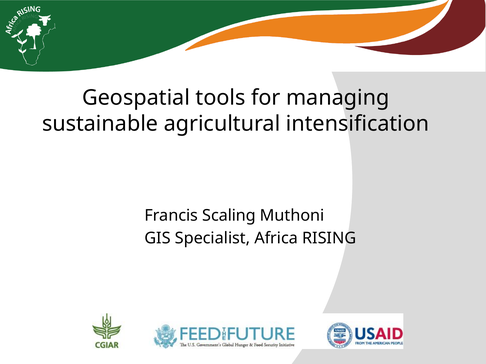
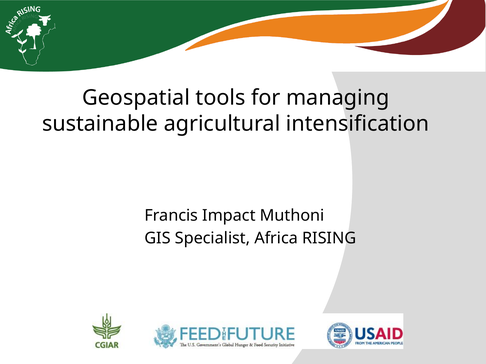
Scaling: Scaling -> Impact (229, 216)
